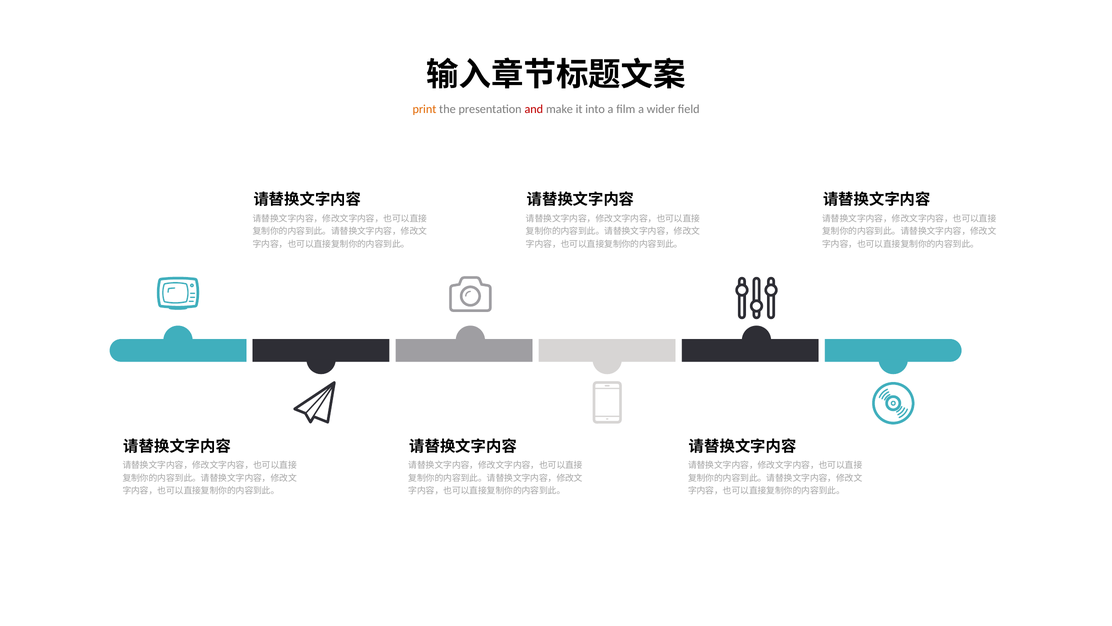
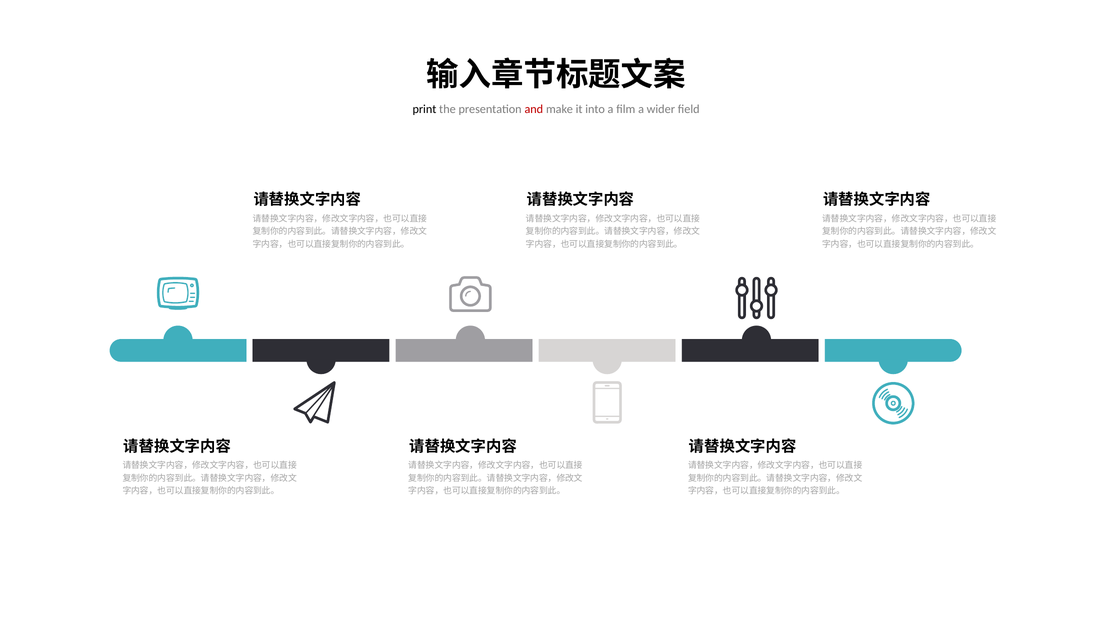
print colour: orange -> black (424, 109)
